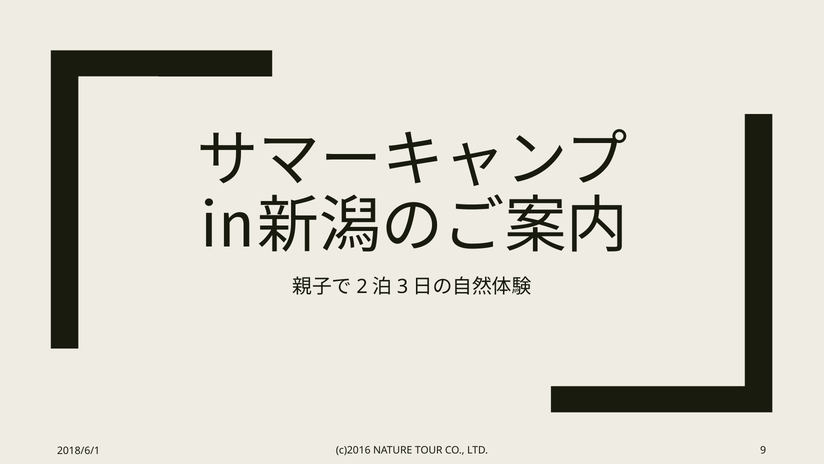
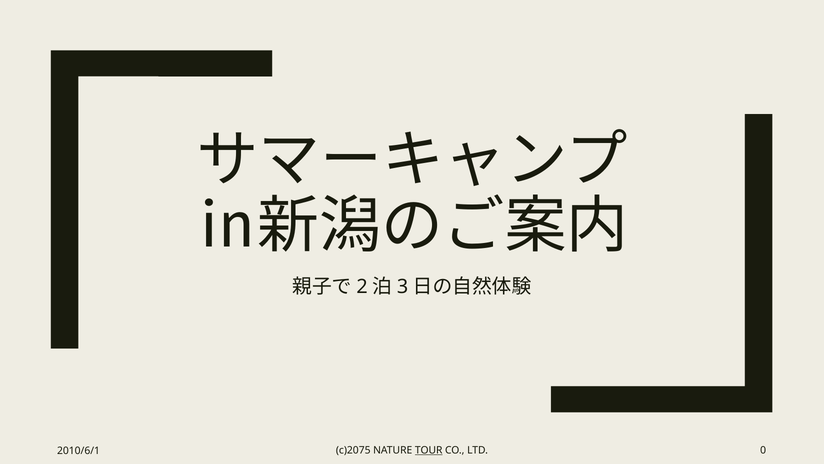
c)2016: c)2016 -> c)2075 (353, 450)
TOUR underline: none -> present (429, 450)
9: 9 -> 0 (763, 450)
2018/6/1: 2018/6/1 -> 2010/6/1 (79, 451)
